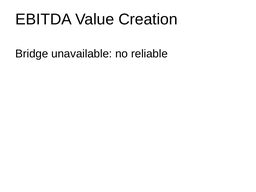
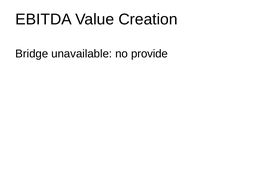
reliable: reliable -> provide (149, 54)
